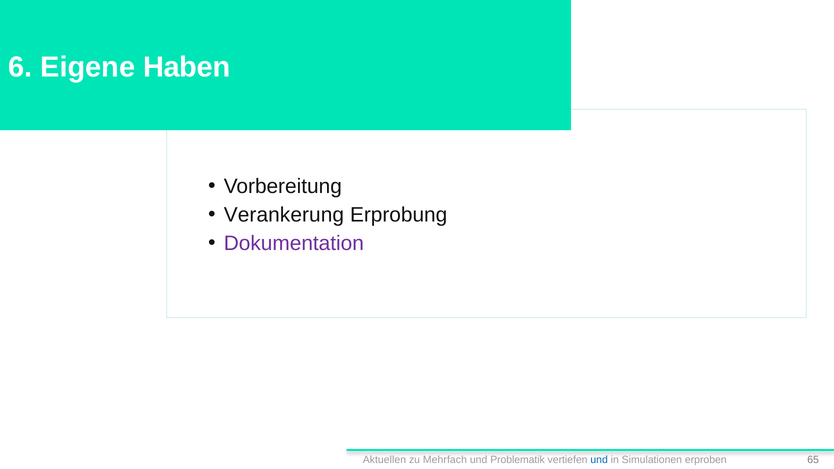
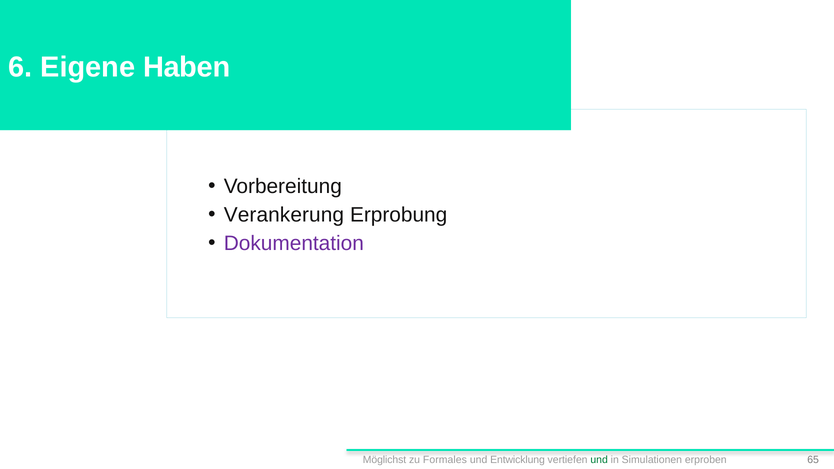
Aktuellen: Aktuellen -> Möglichst (385, 460)
Mehrfach: Mehrfach -> Formales (445, 460)
Problematik: Problematik -> Entwicklung (518, 460)
und colour: blue -> green (599, 460)
